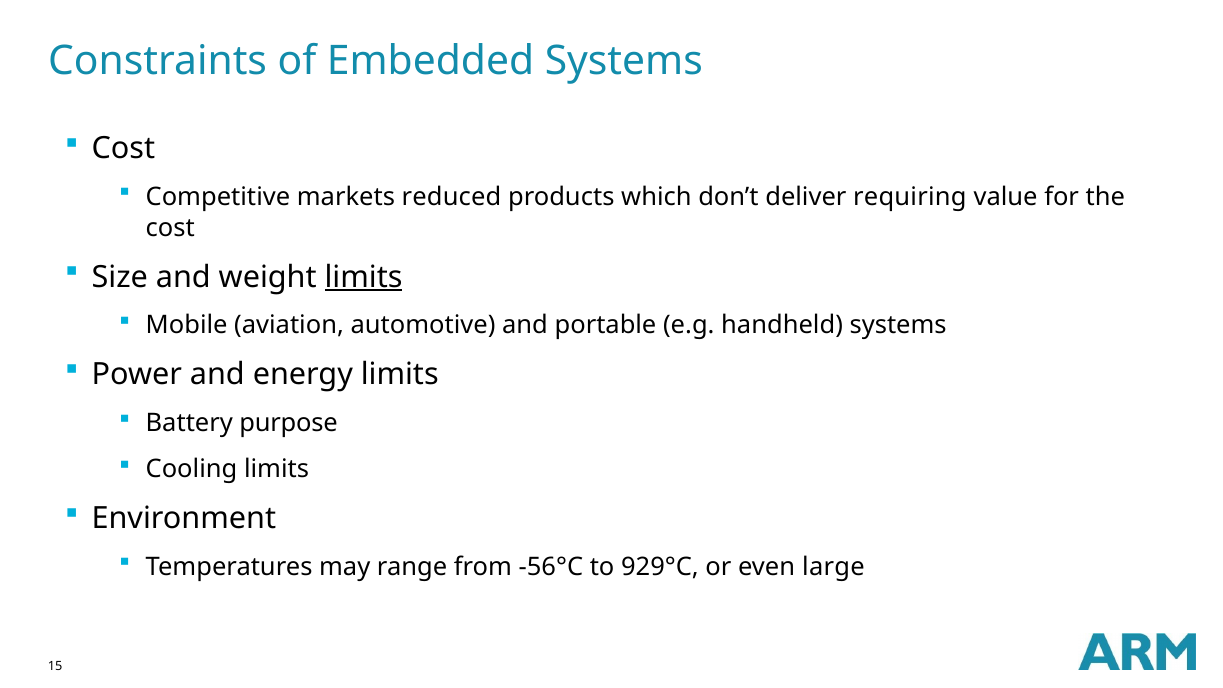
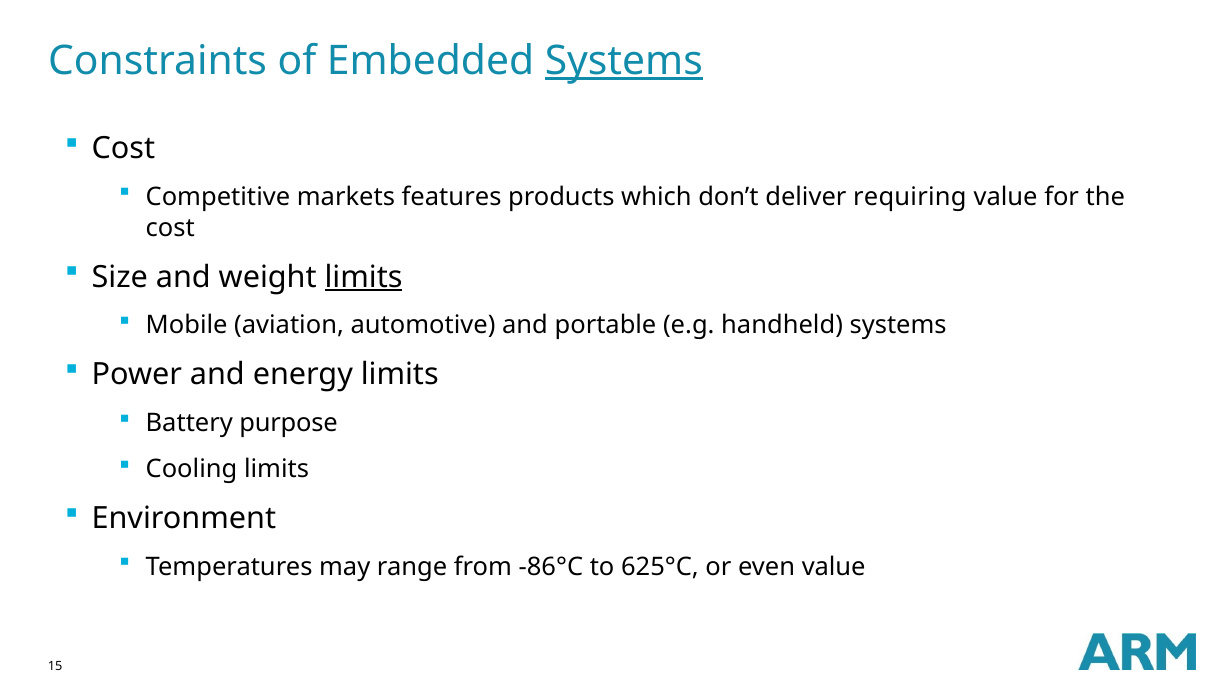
Systems underline: none -> present (624, 61)
reduced: reduced -> features (452, 197)
-56°C: -56°C -> -86°C (551, 567)
929°C: 929°C -> 625°C (660, 567)
even large: large -> value (834, 567)
